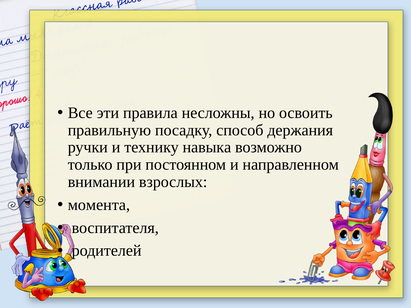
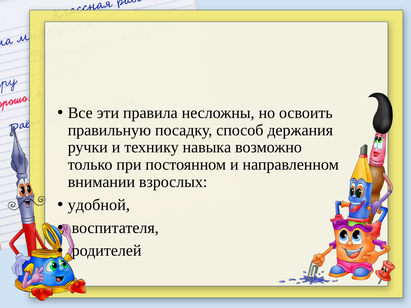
момента: момента -> удобной (99, 205)
